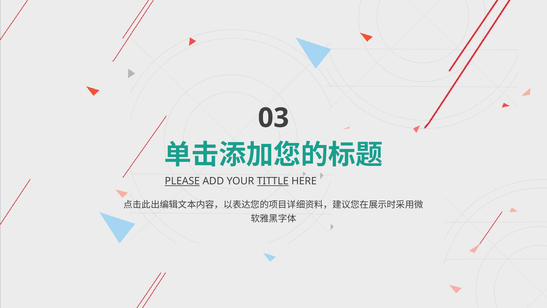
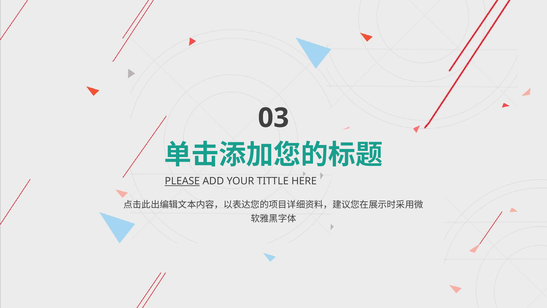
TITTLE underline: present -> none (273, 181)
